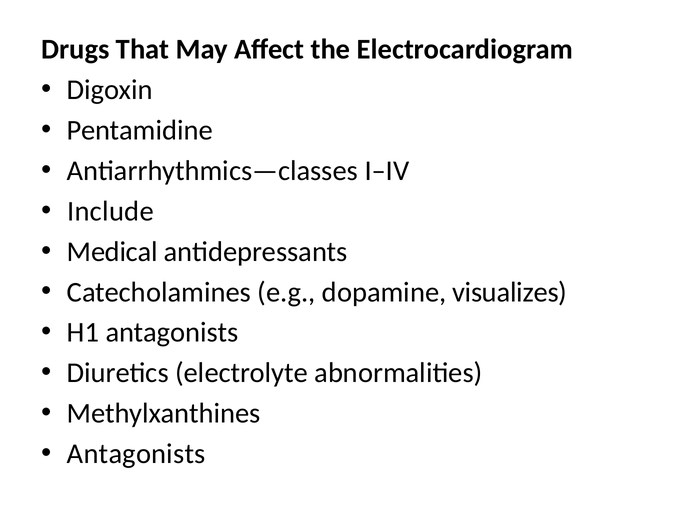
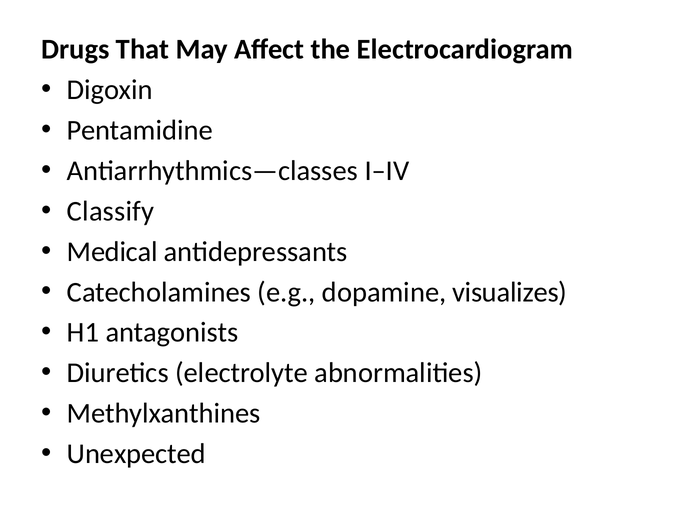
Include: Include -> Classify (111, 211)
Antagonists: Antagonists -> Unexpected (136, 453)
